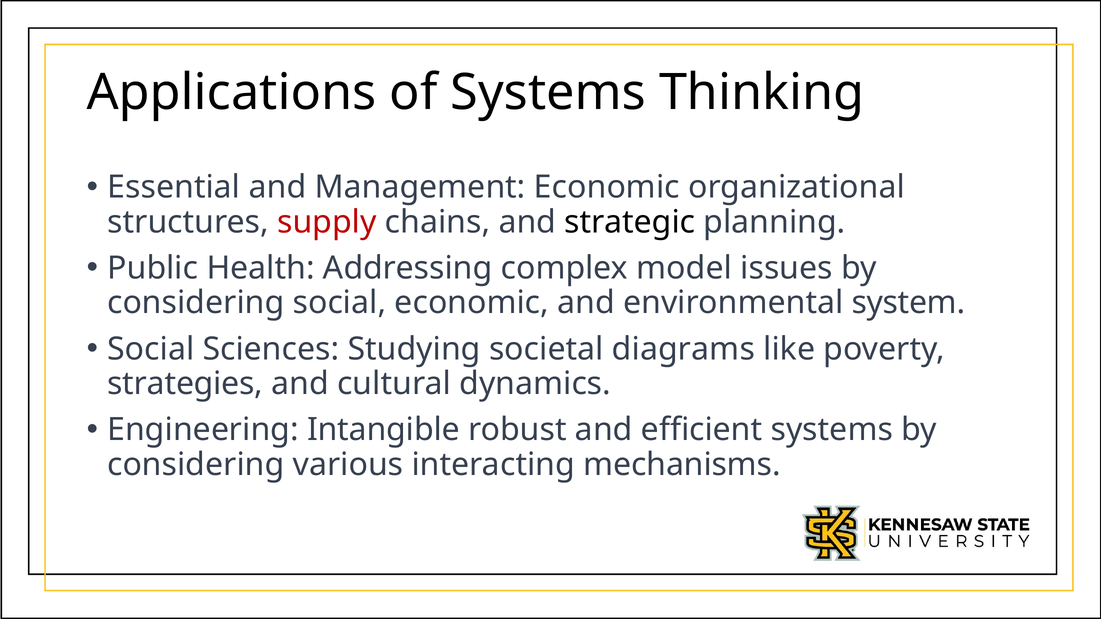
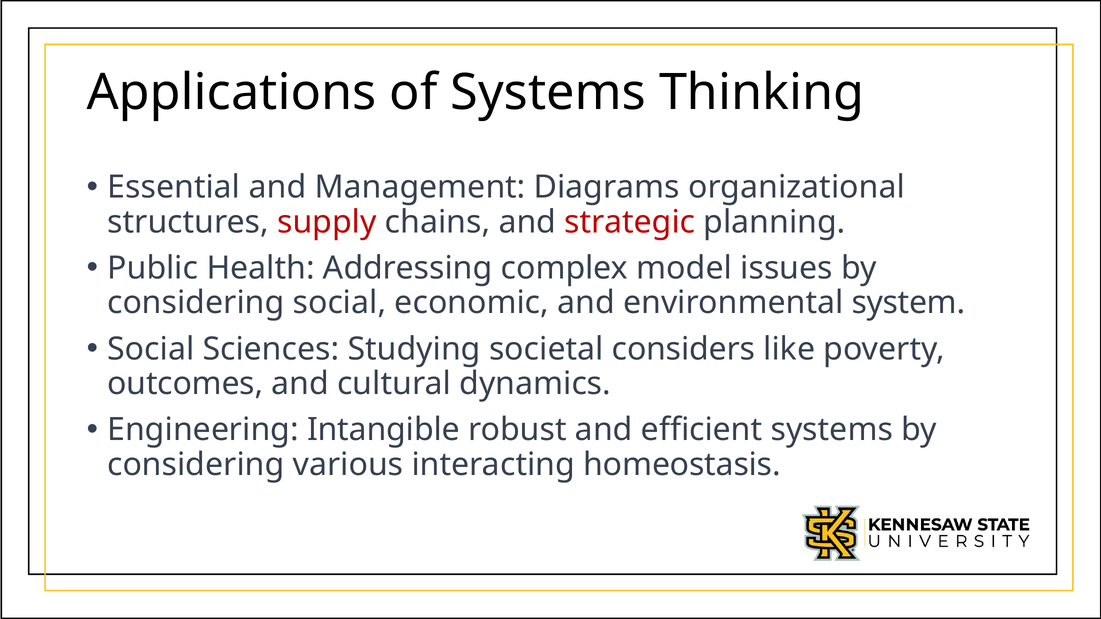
Management Economic: Economic -> Diagrams (607, 187)
strategic colour: black -> red (630, 222)
diagrams: diagrams -> considers (684, 349)
strategies: strategies -> outcomes (185, 384)
mechanisms: mechanisms -> homeostasis (682, 465)
